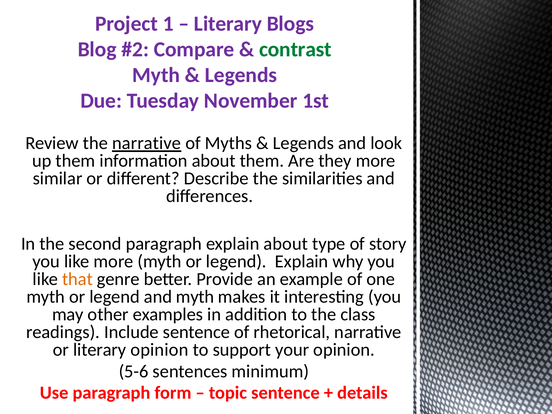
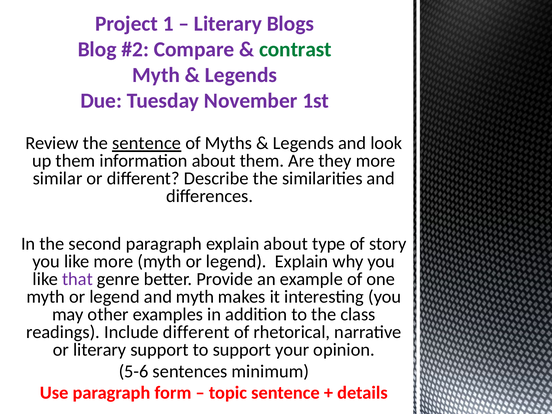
the narrative: narrative -> sentence (147, 143)
that colour: orange -> purple (77, 279)
Include sentence: sentence -> different (196, 332)
literary opinion: opinion -> support (160, 350)
